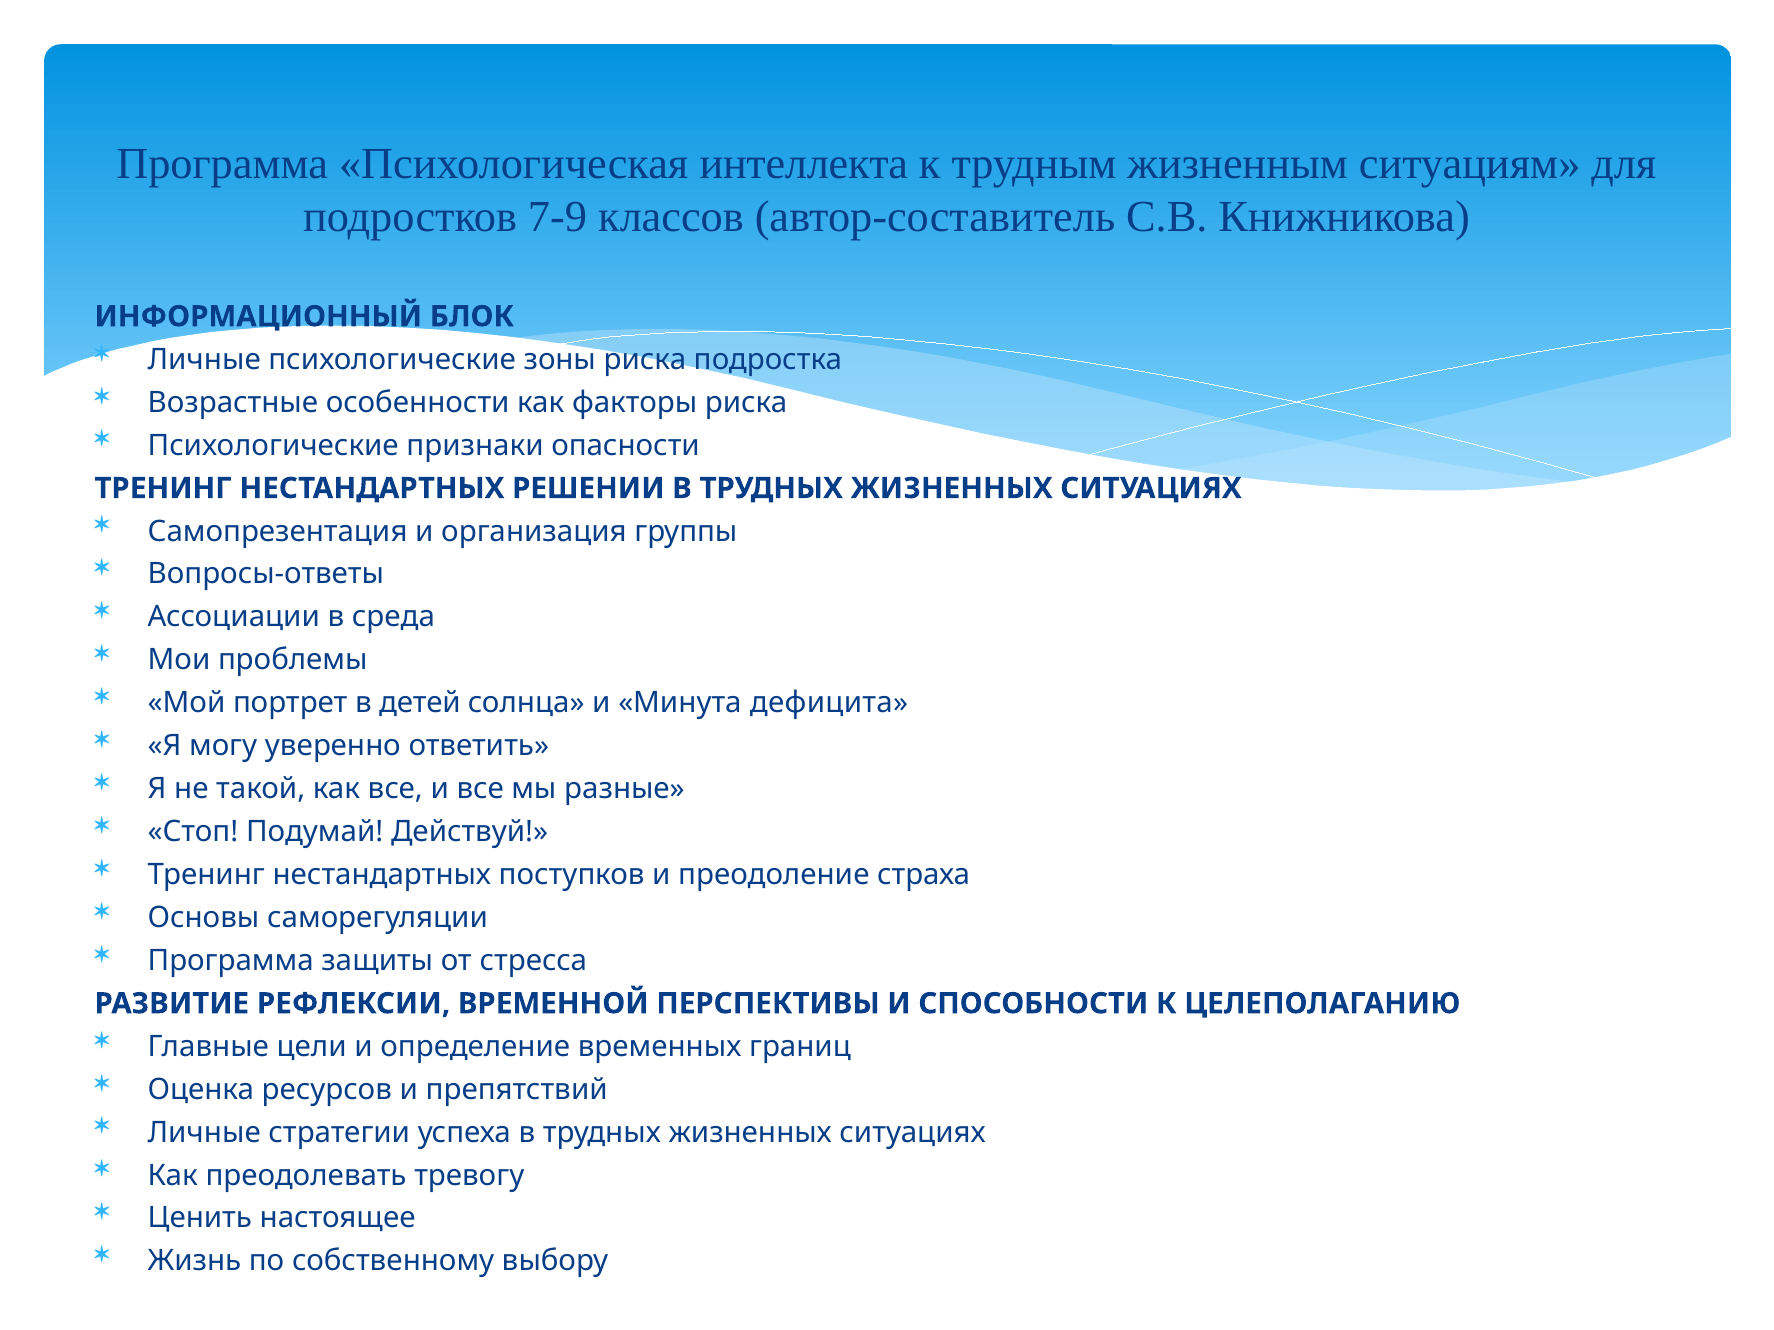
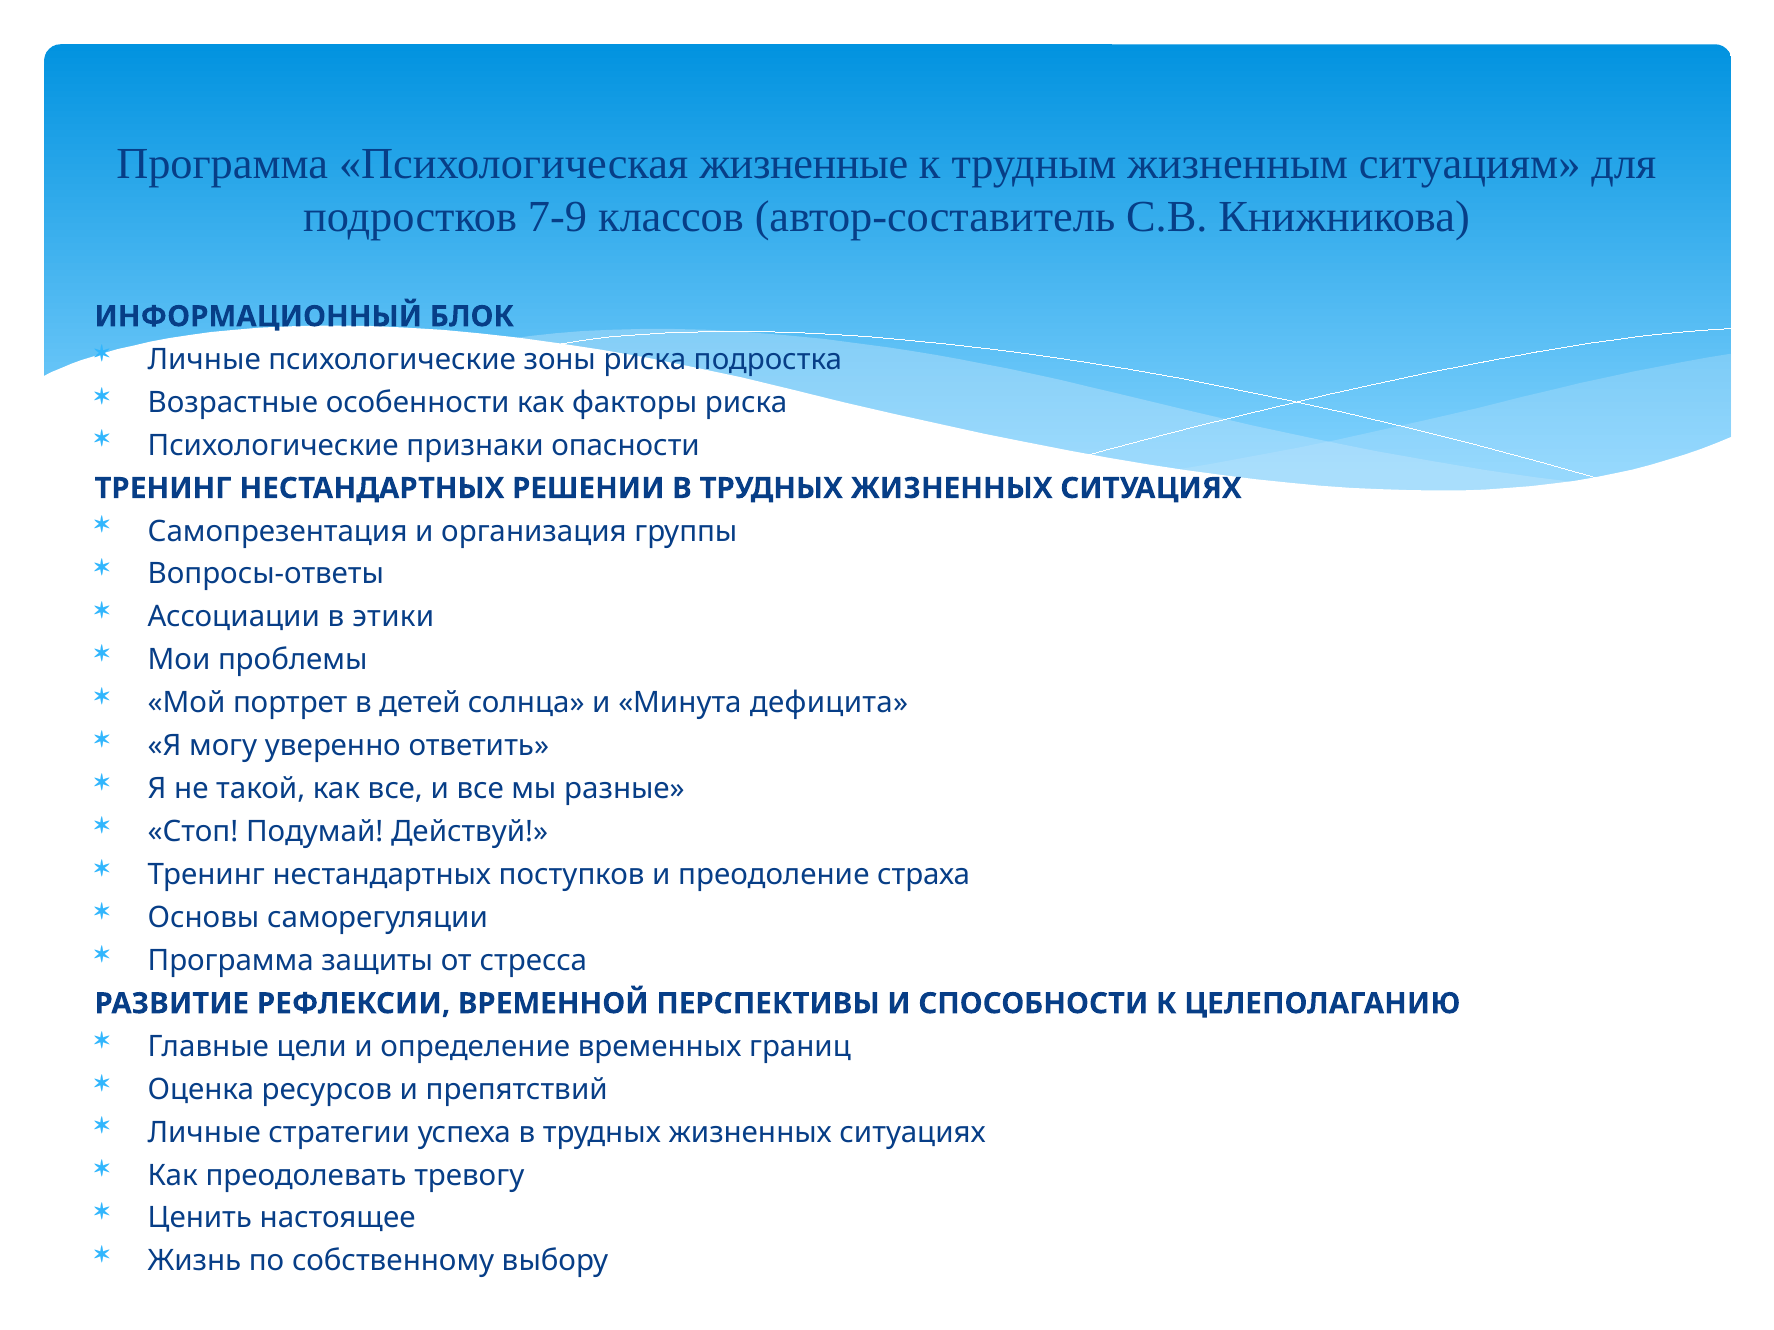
интеллекта: интеллекта -> жизненные (804, 164)
среда: среда -> этики (393, 617)
